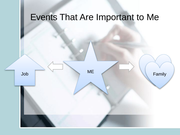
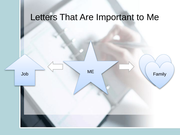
Events: Events -> Letters (44, 17)
